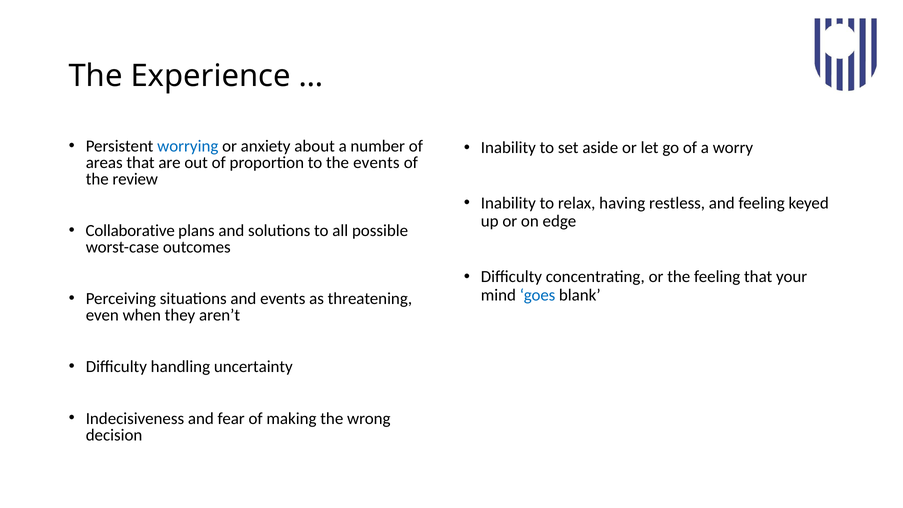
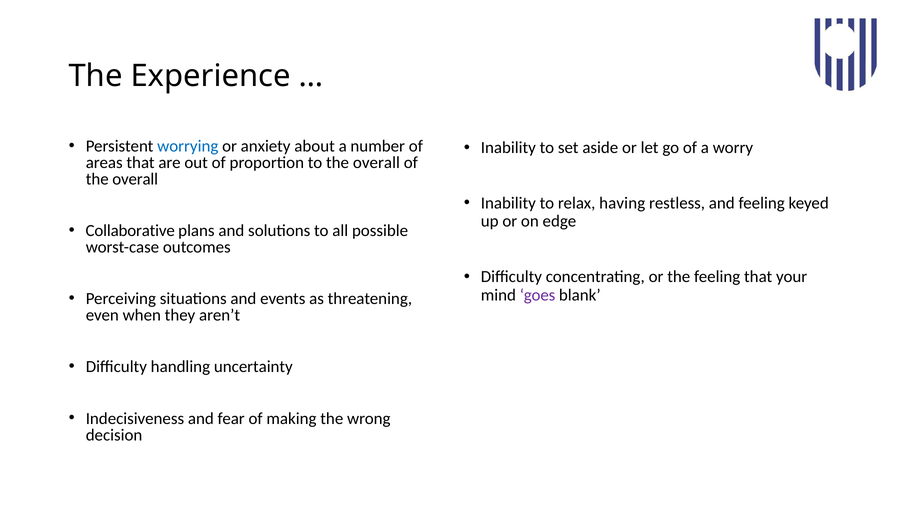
to the events: events -> overall (376, 163)
review: review -> overall (135, 179)
goes colour: blue -> purple (538, 295)
